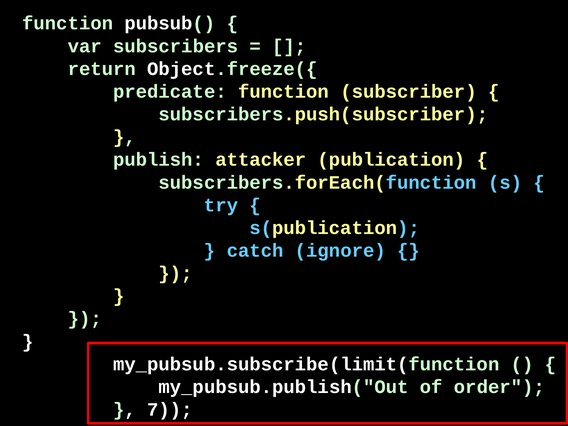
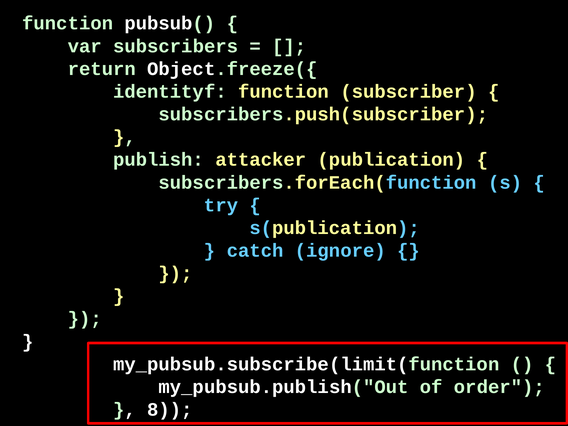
predicate: predicate -> identityf (170, 92)
7: 7 -> 8 (170, 410)
